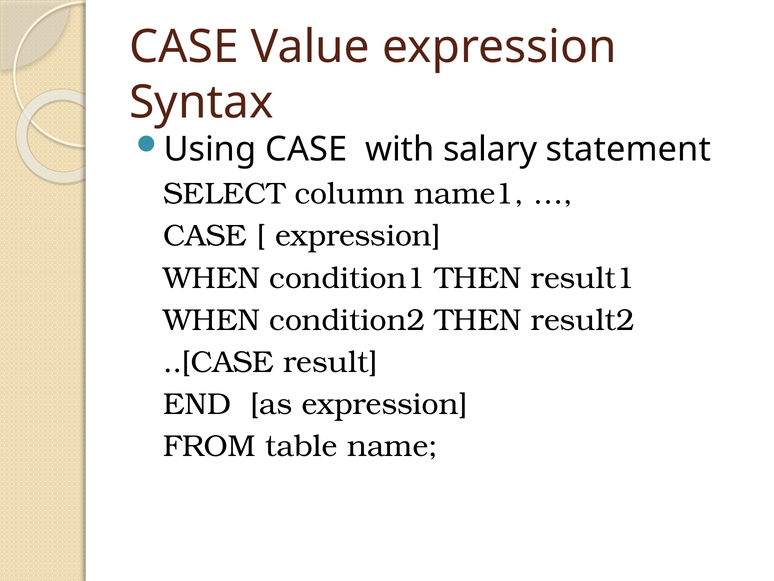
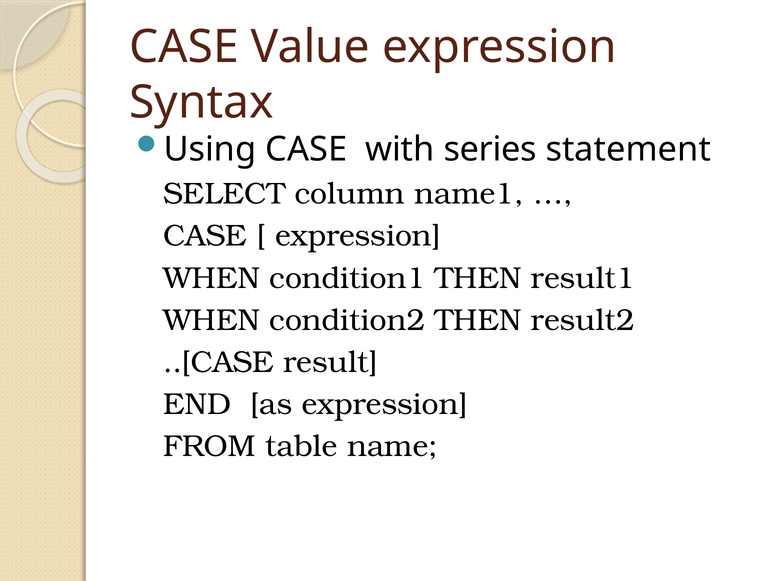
salary: salary -> series (490, 149)
